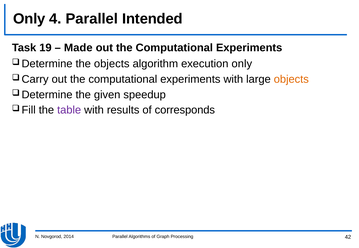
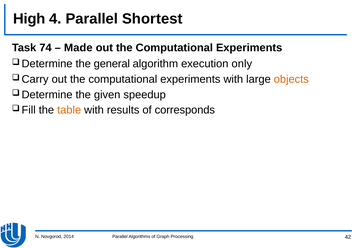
Only: Only -> High (29, 19)
Intended: Intended -> Shortest (152, 19)
19: 19 -> 74 (45, 48)
the objects: objects -> general (112, 64)
table colour: purple -> orange (69, 110)
